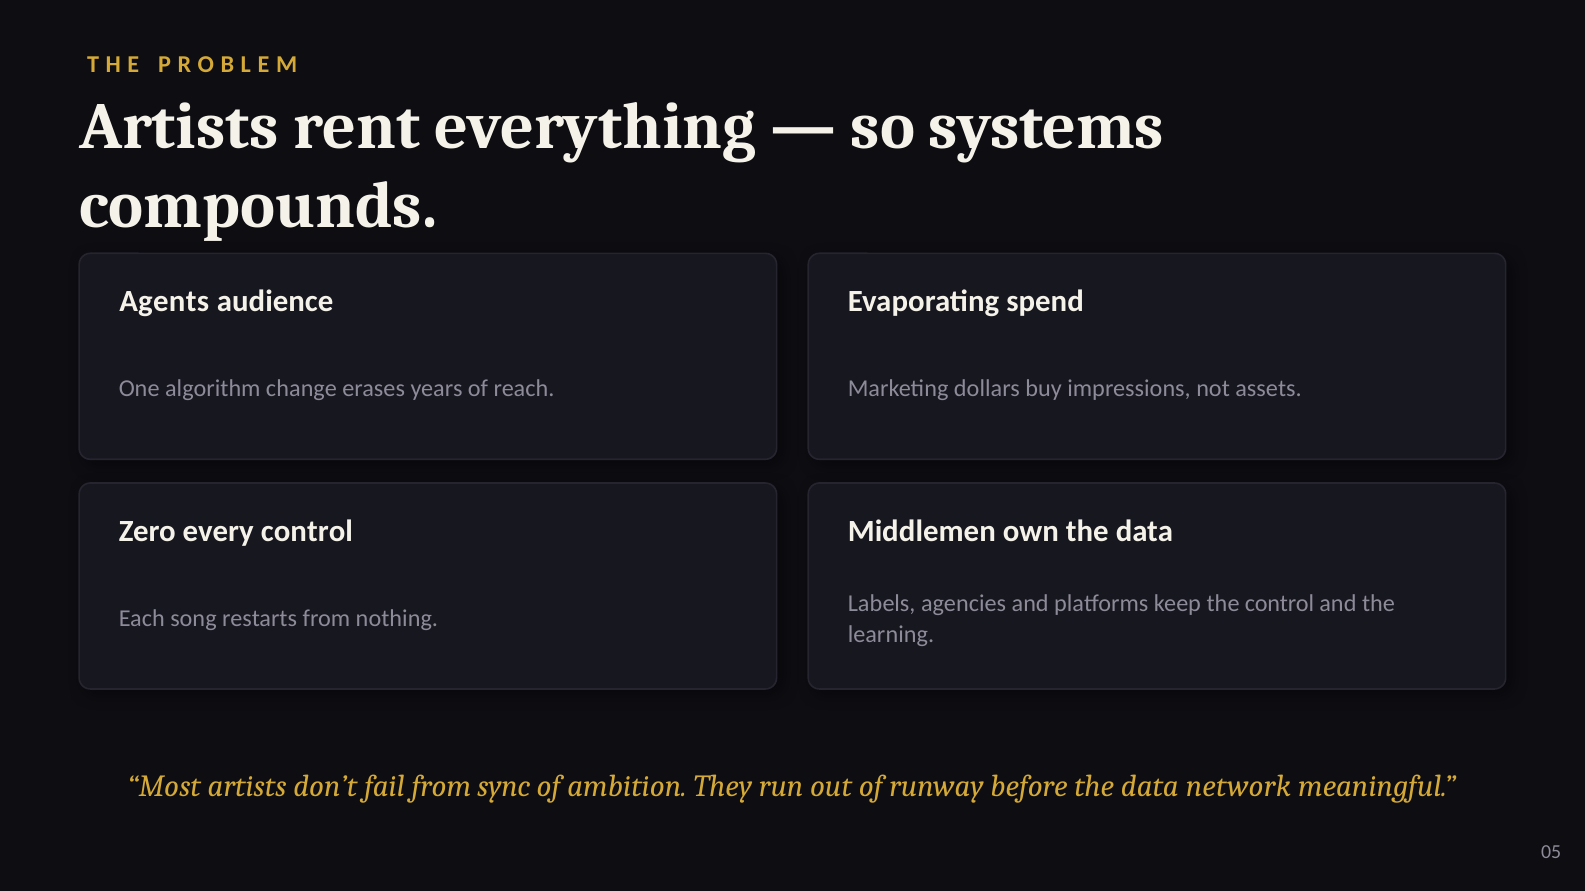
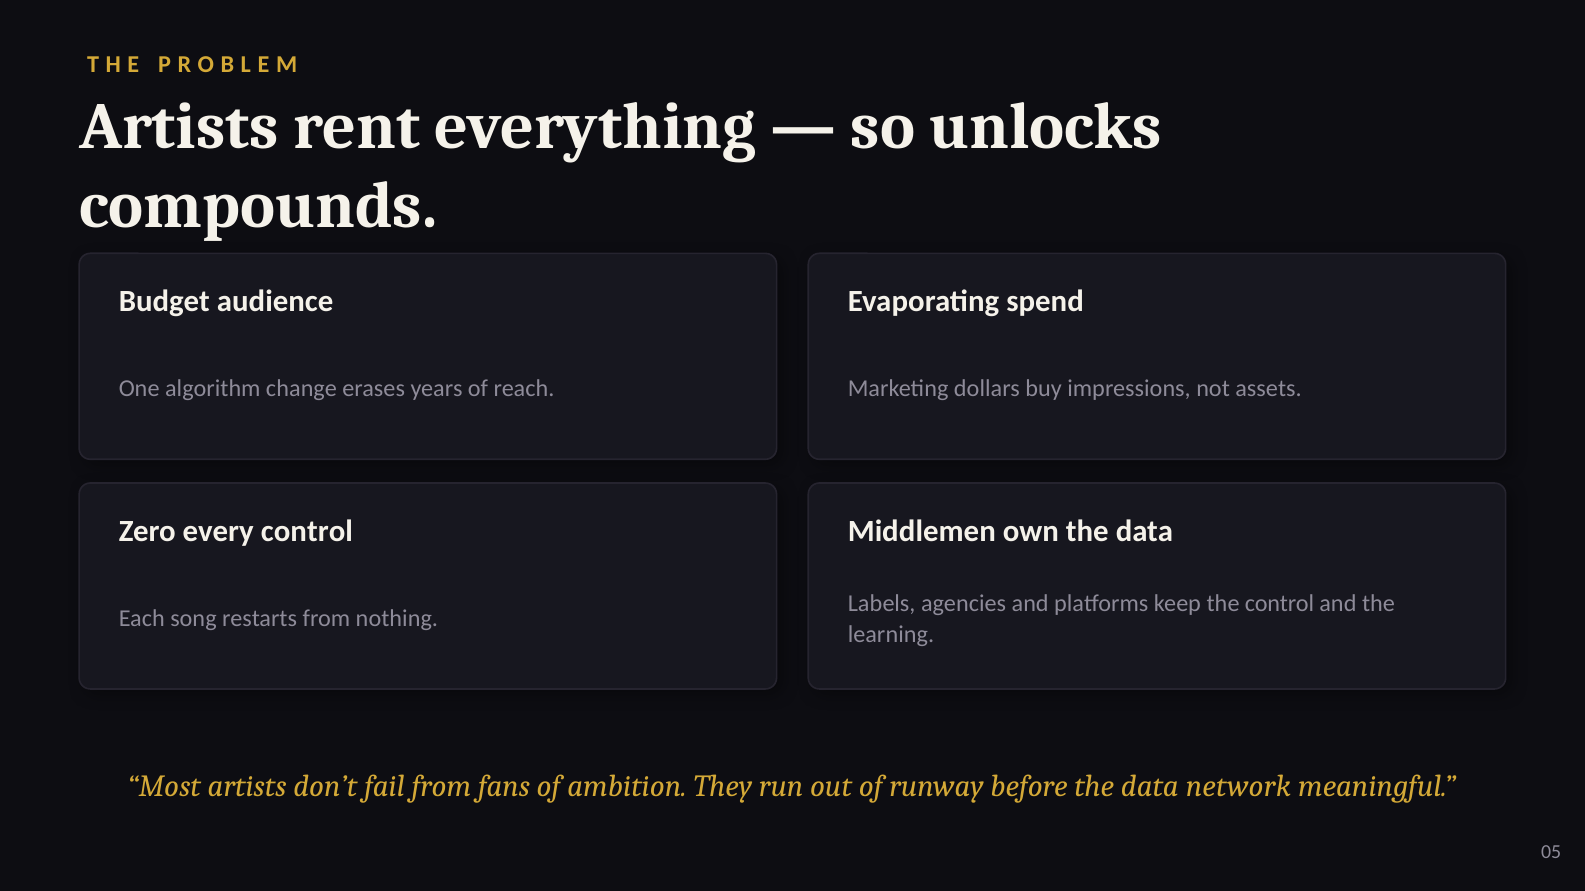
systems: systems -> unlocks (1046, 127)
Agents: Agents -> Budget (164, 302)
sync: sync -> fans (504, 787)
